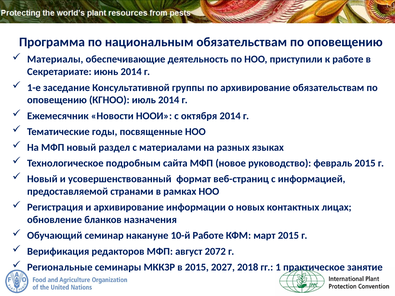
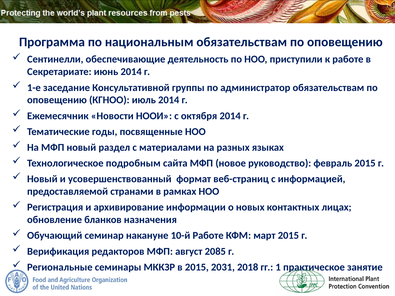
Материалы: Материалы -> Сентинелли (55, 59)
по архивирование: архивирование -> администратор (255, 88)
2072: 2072 -> 2085 (215, 252)
2027: 2027 -> 2031 (223, 267)
